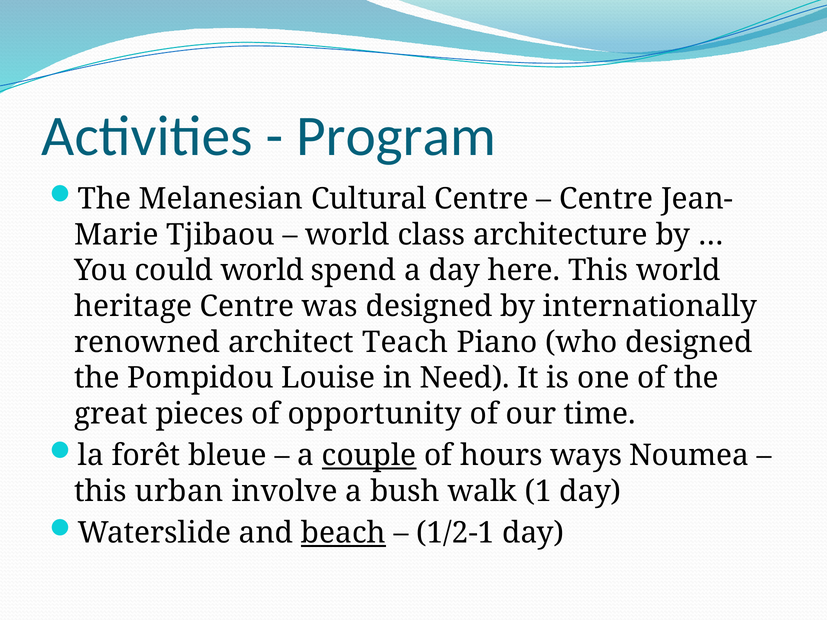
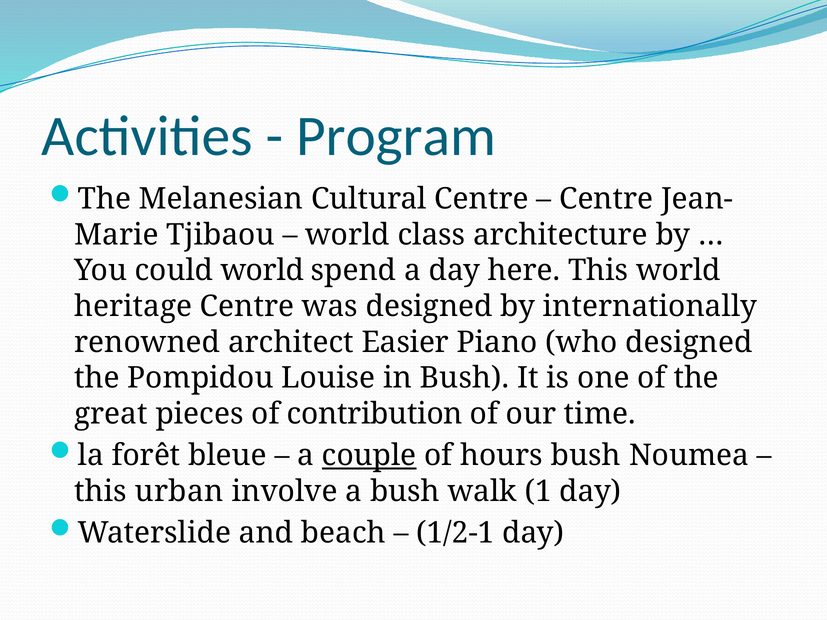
Teach: Teach -> Easier (405, 342)
in Need: Need -> Bush (465, 378)
opportunity: opportunity -> contribution (375, 414)
hours ways: ways -> bush (586, 456)
beach underline: present -> none (343, 533)
